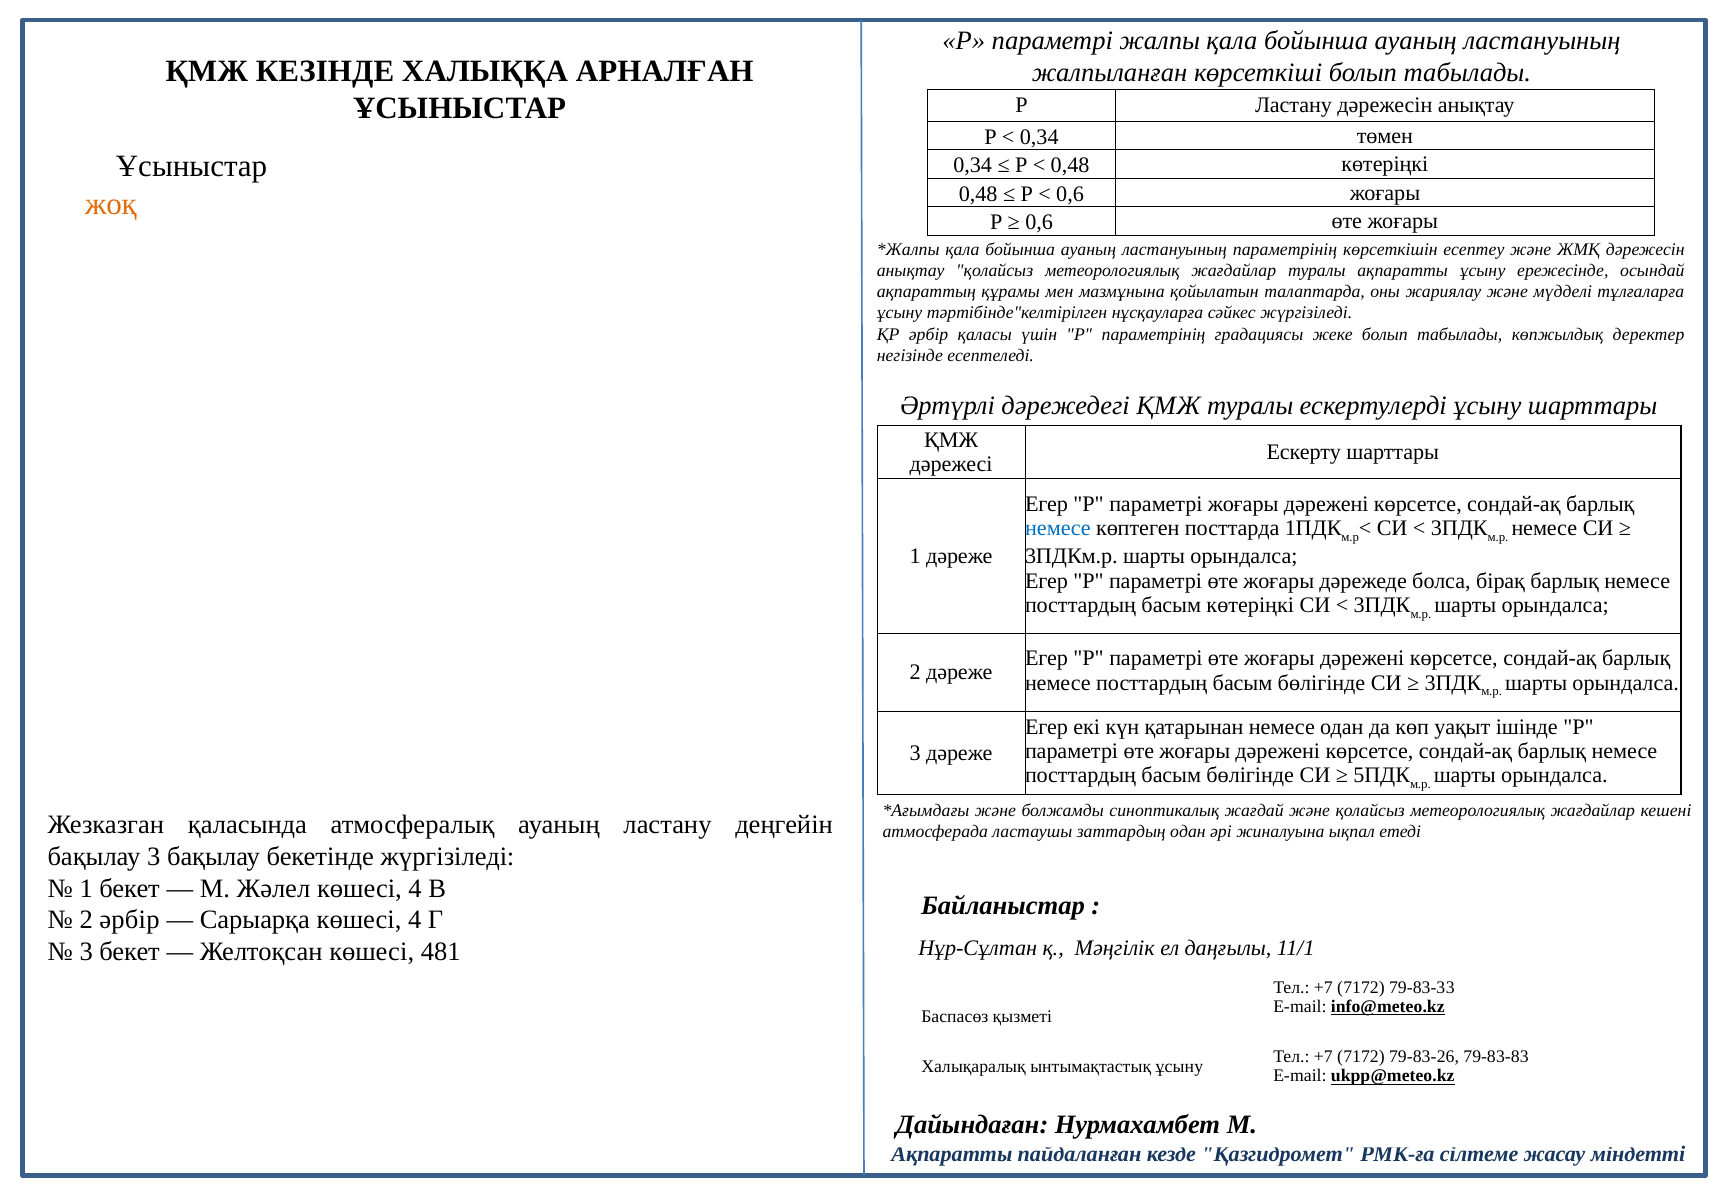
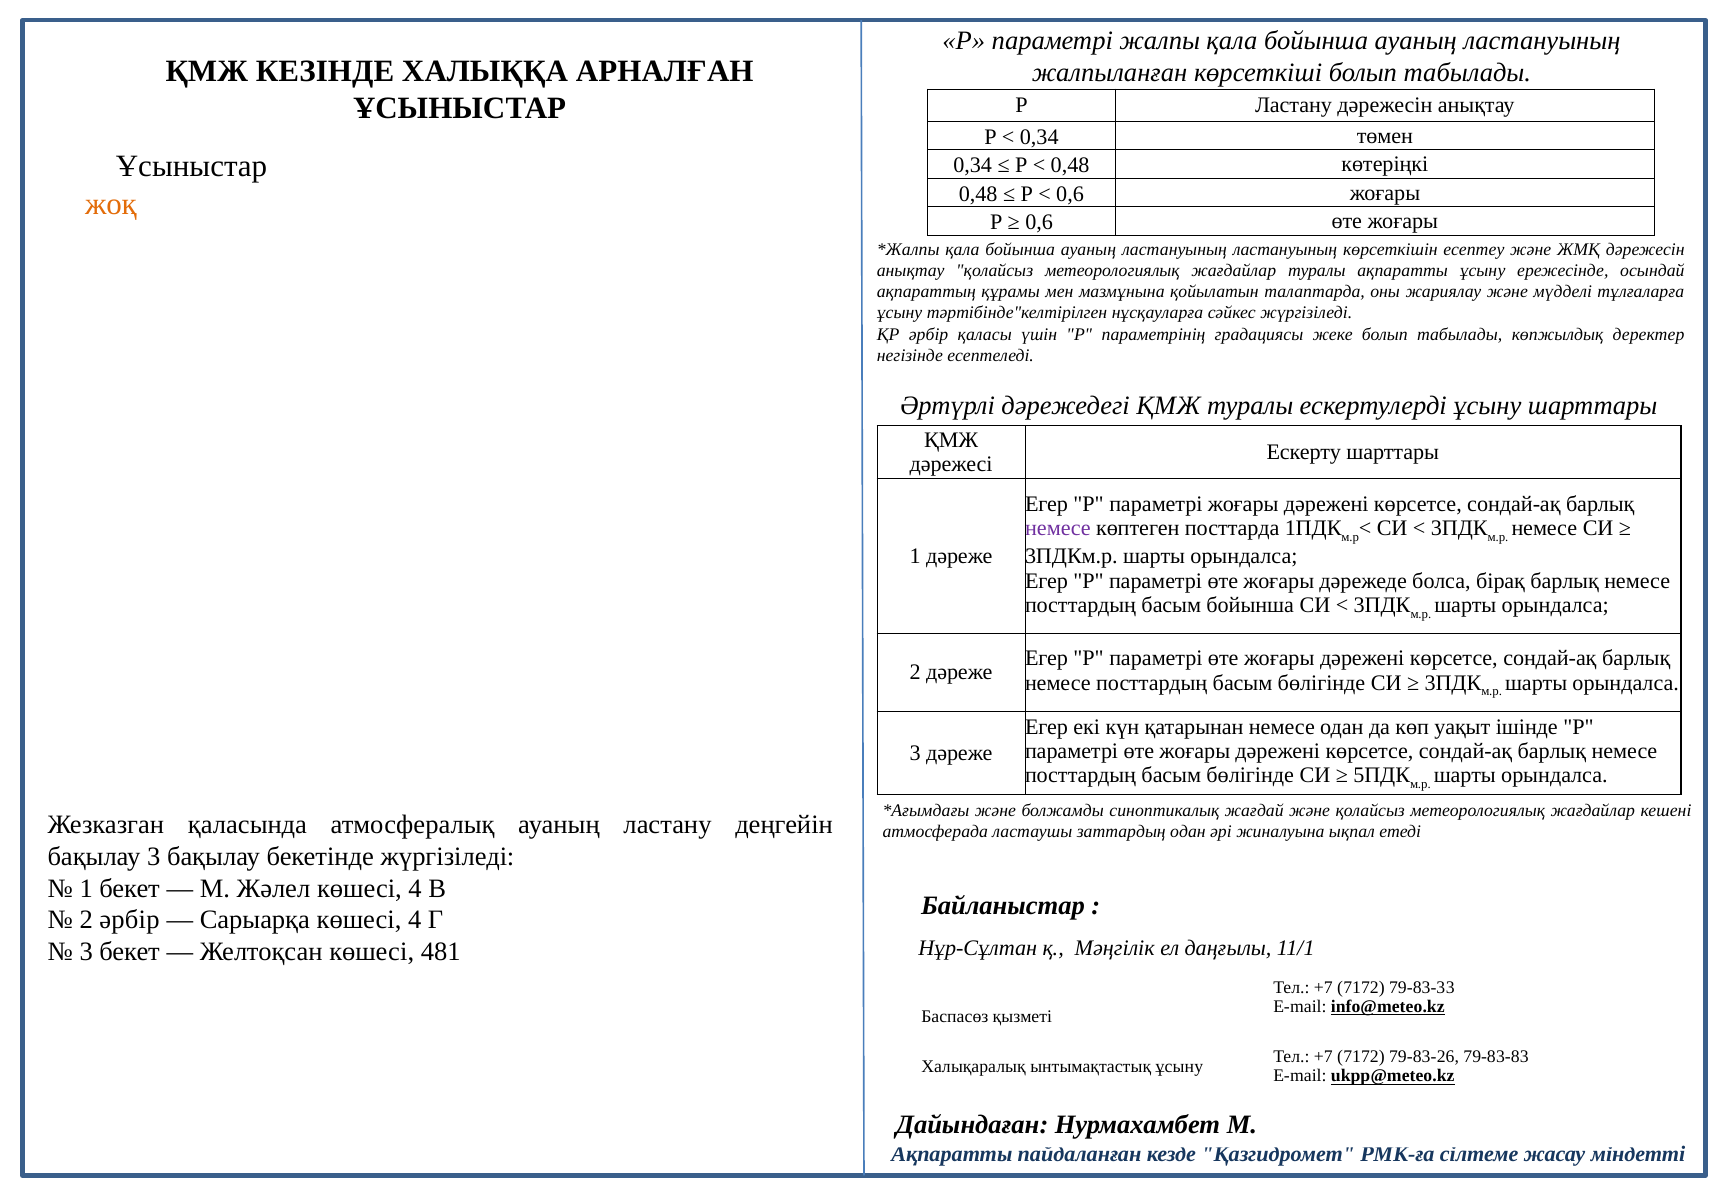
ластануының параметрінің: параметрінің -> ластануының (1285, 249)
немесе colour: blue -> purple (1058, 529)
басым көтеріңкі: көтеріңкі -> бойынша (1250, 605)
